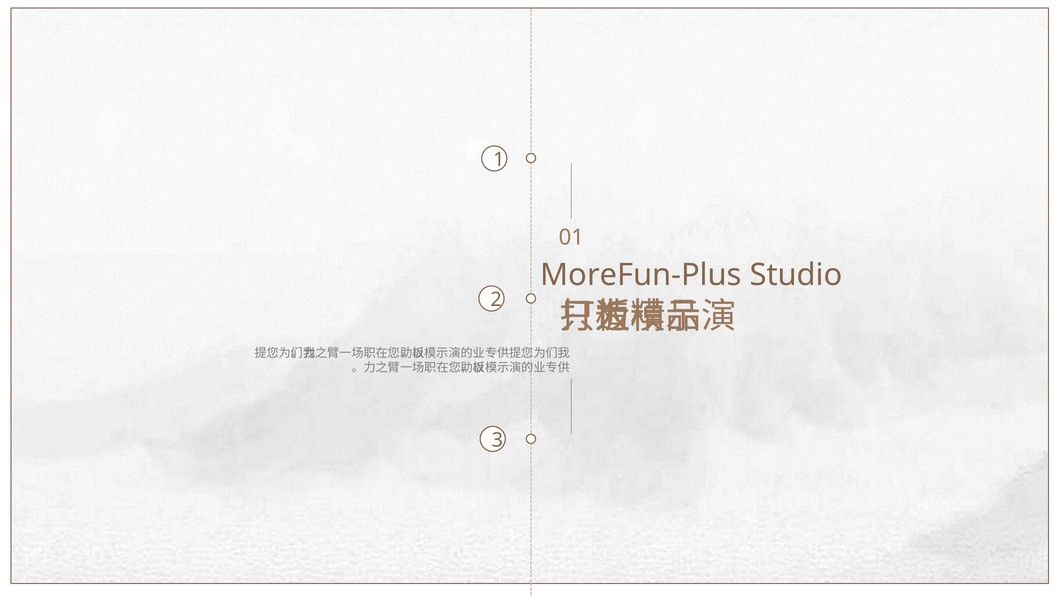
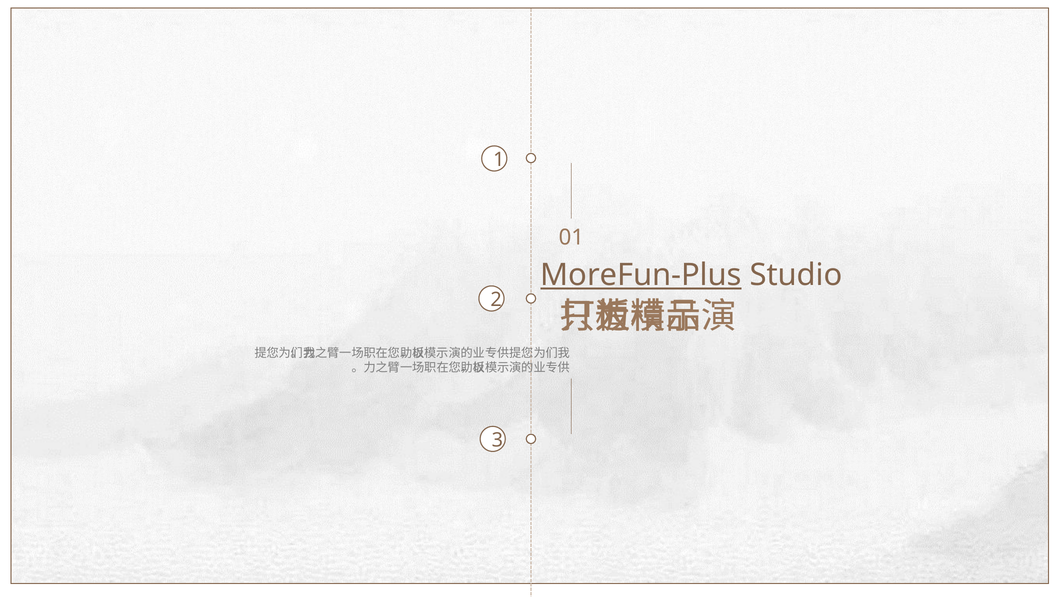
MoreFun-Plus underline: none -> present (641, 275)
